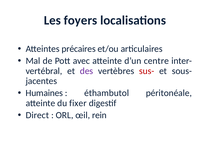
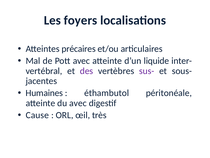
centre: centre -> liquide (156, 61)
sus- colour: red -> purple (147, 71)
du fixer: fixer -> avec (78, 103)
Direct: Direct -> Cause (37, 115)
rein: rein -> très (99, 115)
